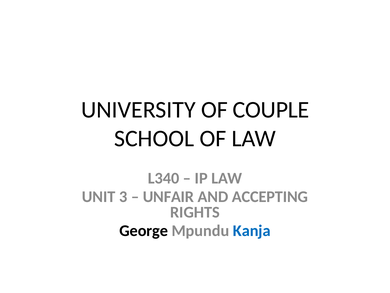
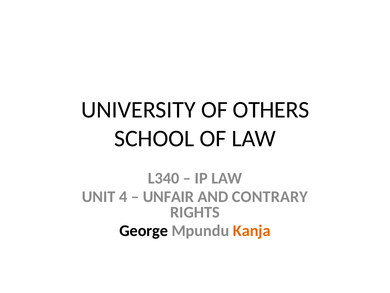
COUPLE: COUPLE -> OTHERS (271, 110)
3: 3 -> 4 (123, 196)
ACCEPTING: ACCEPTING -> CONTRARY (270, 196)
Kanja colour: blue -> orange (252, 230)
